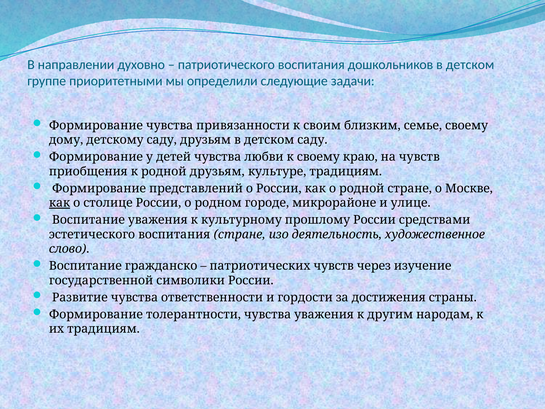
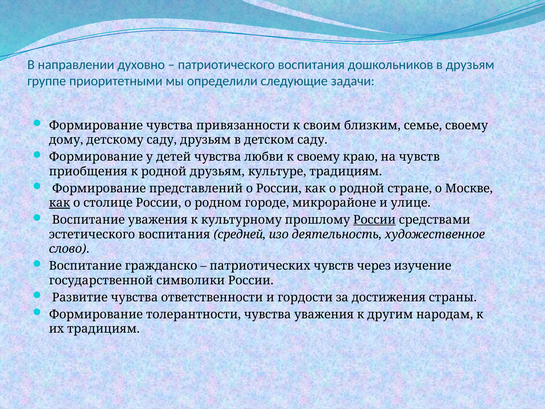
дошкольников в детском: детском -> друзьям (470, 65)
России underline: none -> present (374, 220)
воспитания стране: стране -> средней (240, 234)
